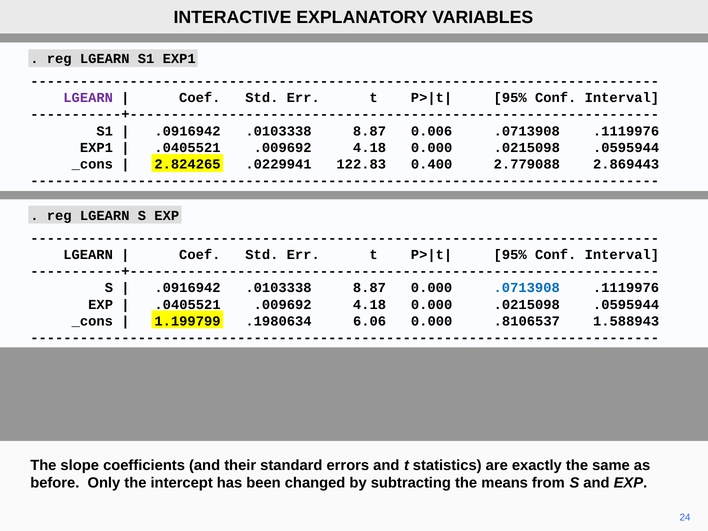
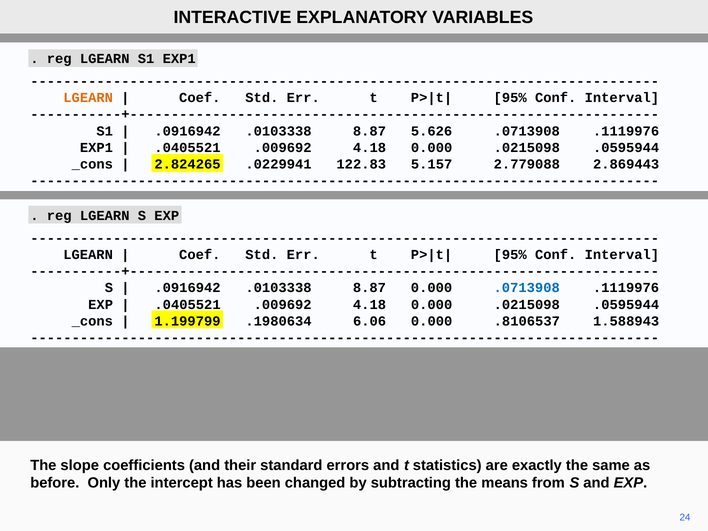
LGEARN colour: purple -> orange (88, 98)
0.006: 0.006 -> 5.626 (432, 131)
0.400: 0.400 -> 5.157 (432, 164)
